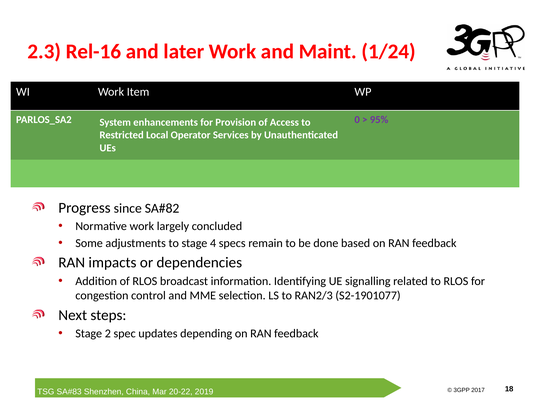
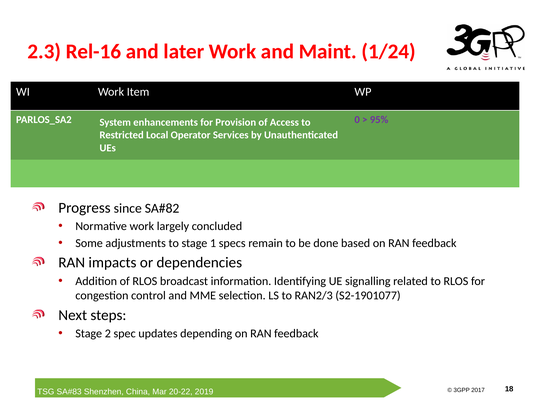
4: 4 -> 1 (213, 243)
